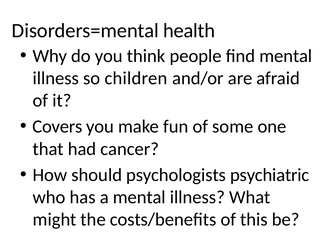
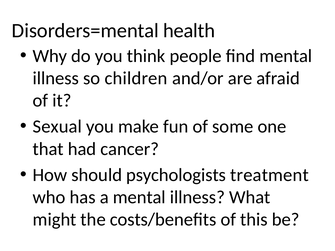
Covers: Covers -> Sexual (57, 127)
psychiatric: psychiatric -> treatment (270, 175)
